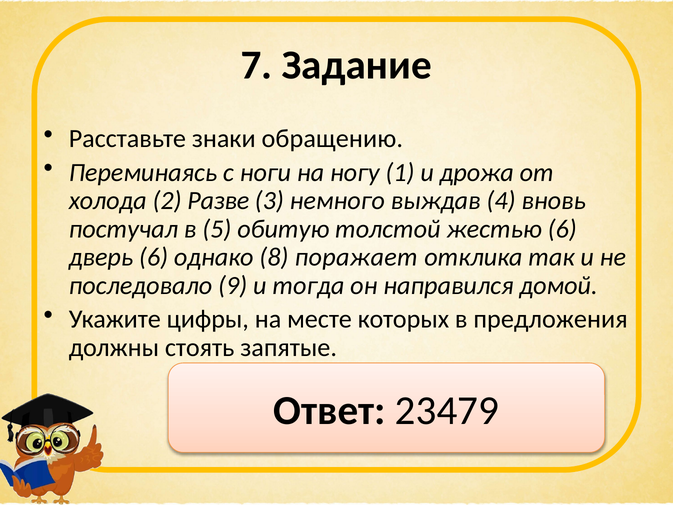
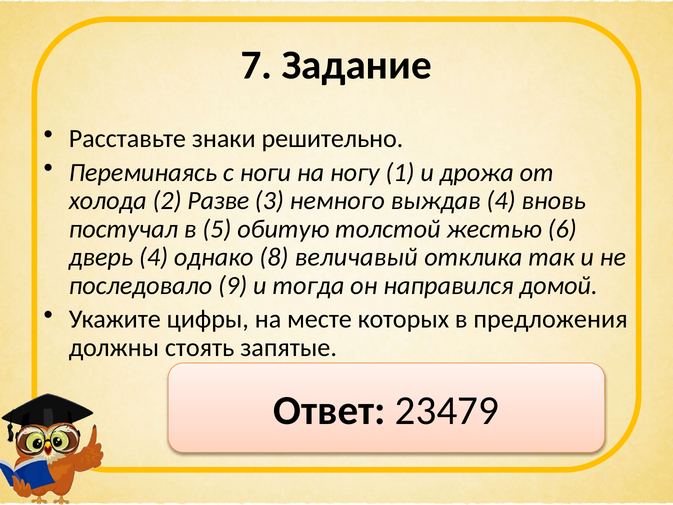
обращению: обращению -> решительно (332, 139)
дверь 6: 6 -> 4 (154, 257)
поражает: поражает -> величавый (356, 257)
